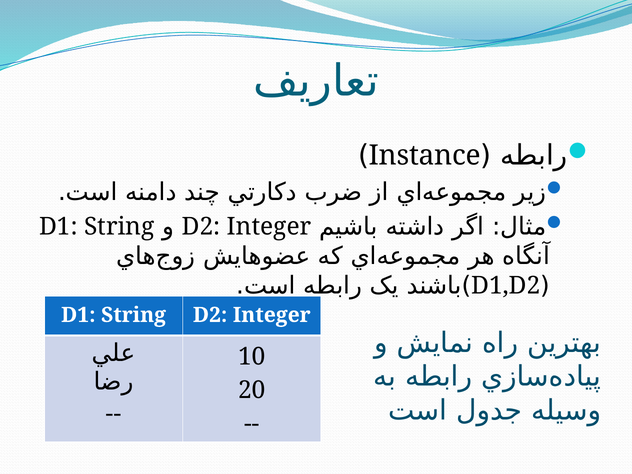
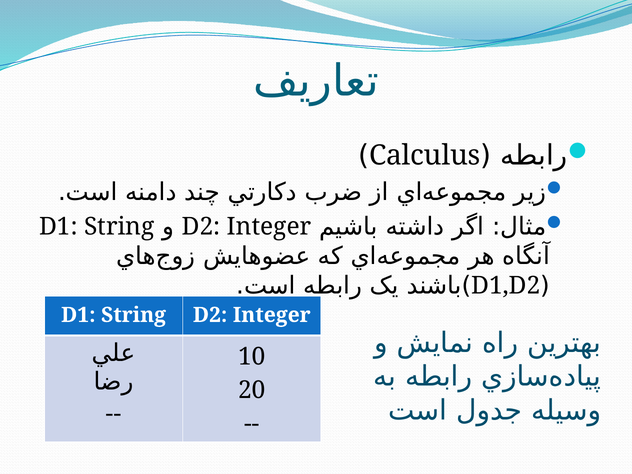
Instance: Instance -> Calculus (425, 156)
